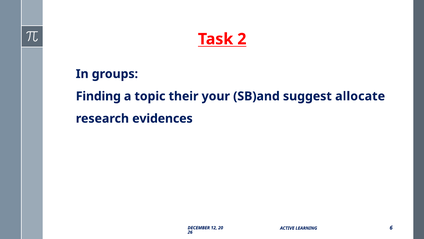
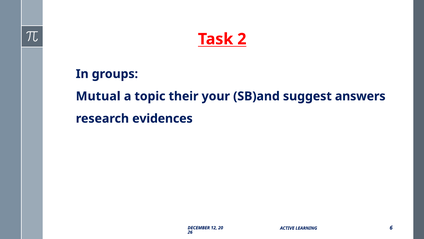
Finding: Finding -> Mutual (98, 96)
allocate: allocate -> answers (360, 96)
